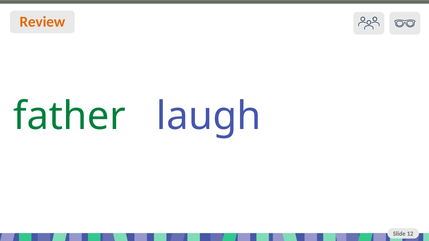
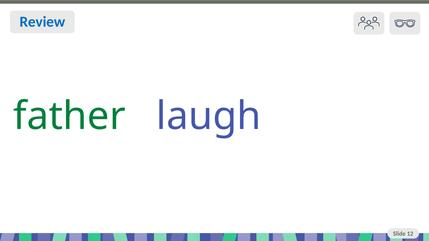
Review colour: orange -> blue (42, 22)
